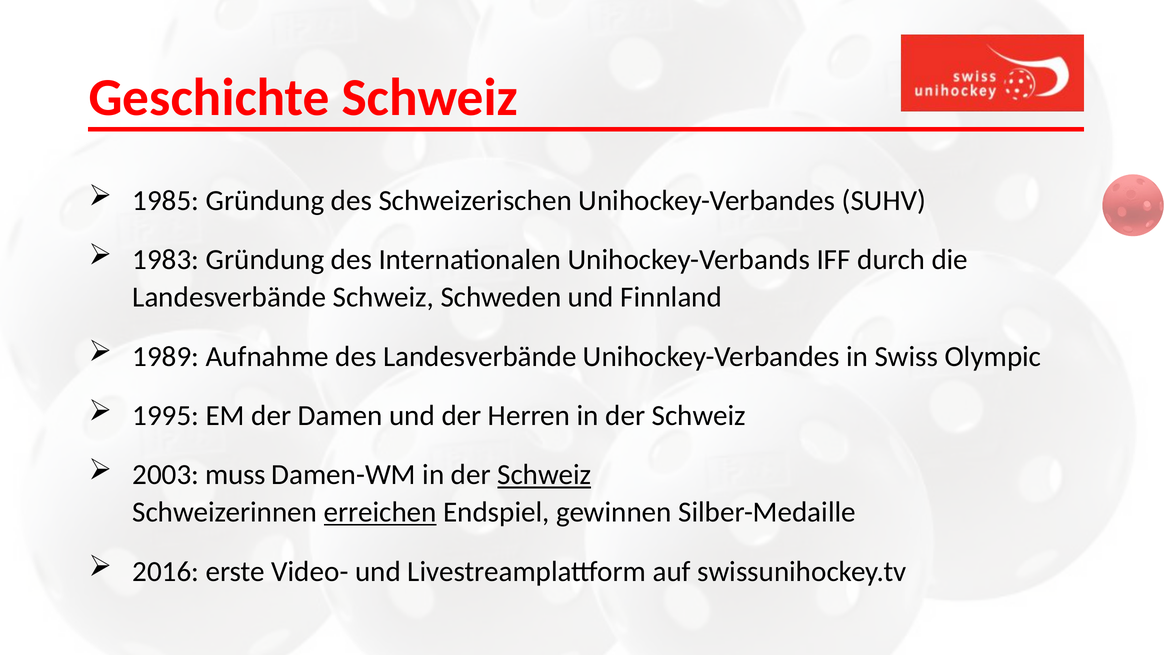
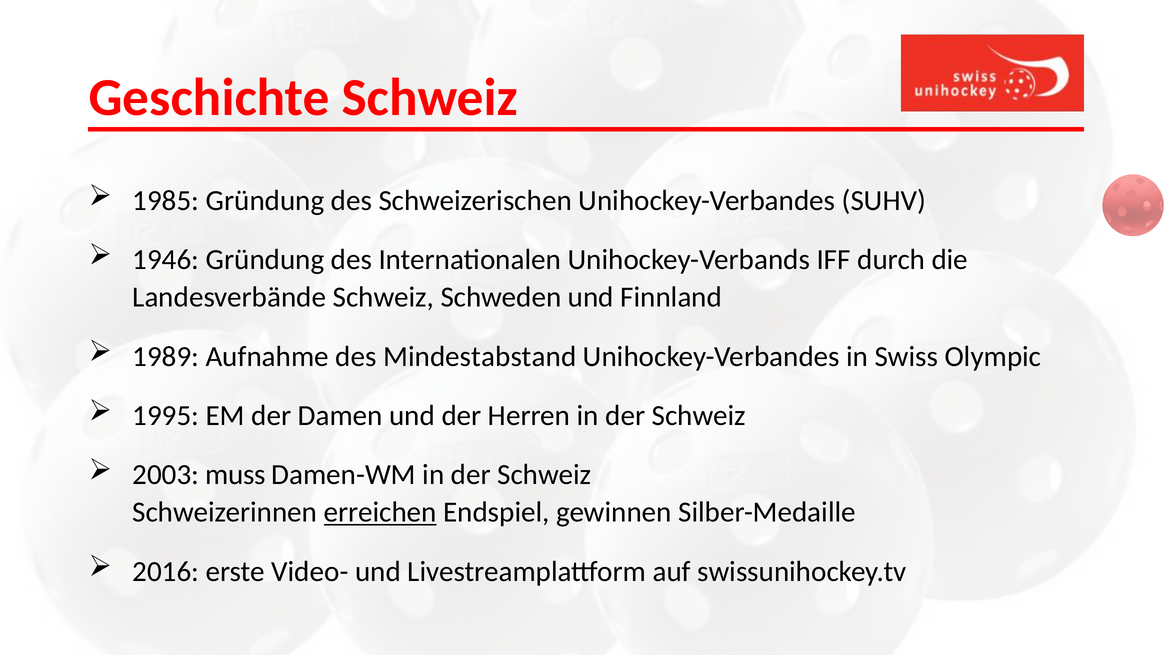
1983: 1983 -> 1946 (166, 260)
des Landesverbände: Landesverbände -> Mindestabstand (480, 356)
Schweiz underline: present -> none (544, 475)
